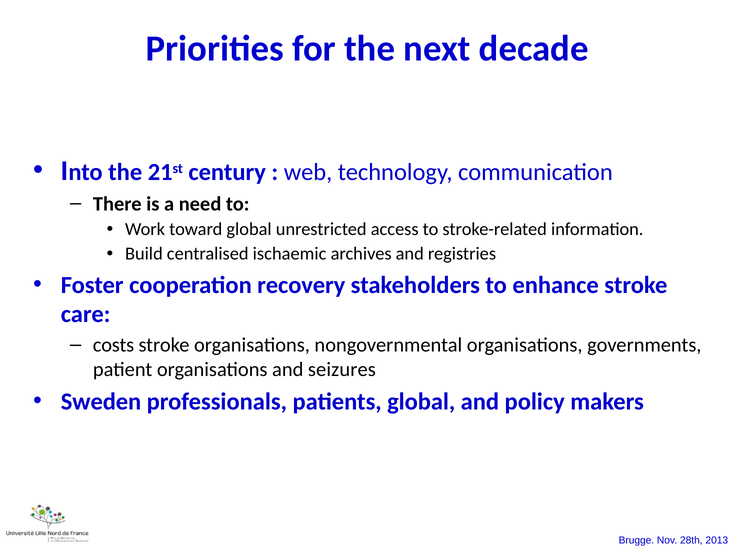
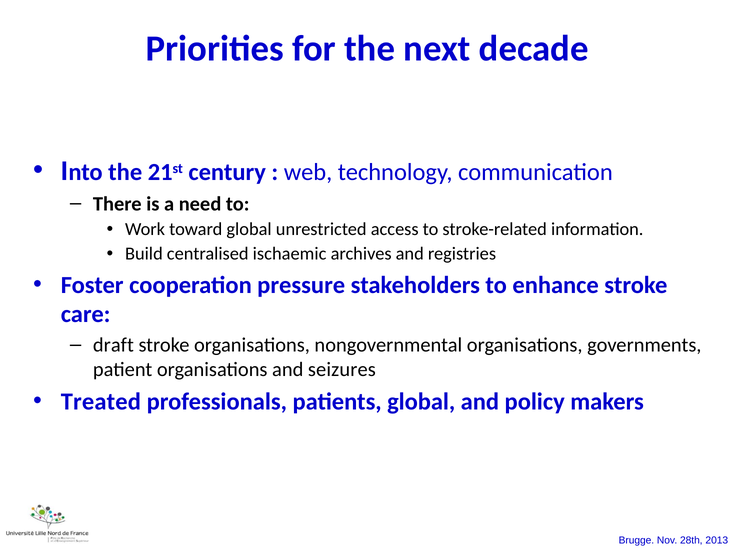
recovery: recovery -> pressure (301, 285)
costs: costs -> draft (113, 345)
Sweden: Sweden -> Treated (101, 402)
